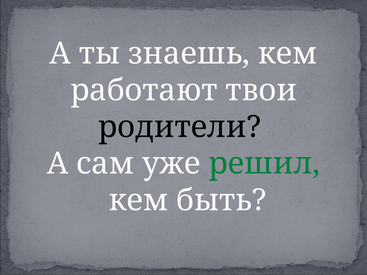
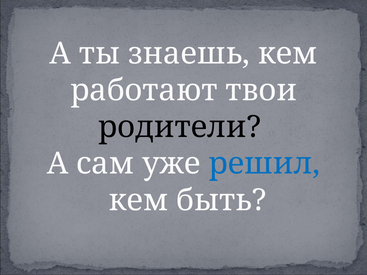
решил colour: green -> blue (264, 164)
